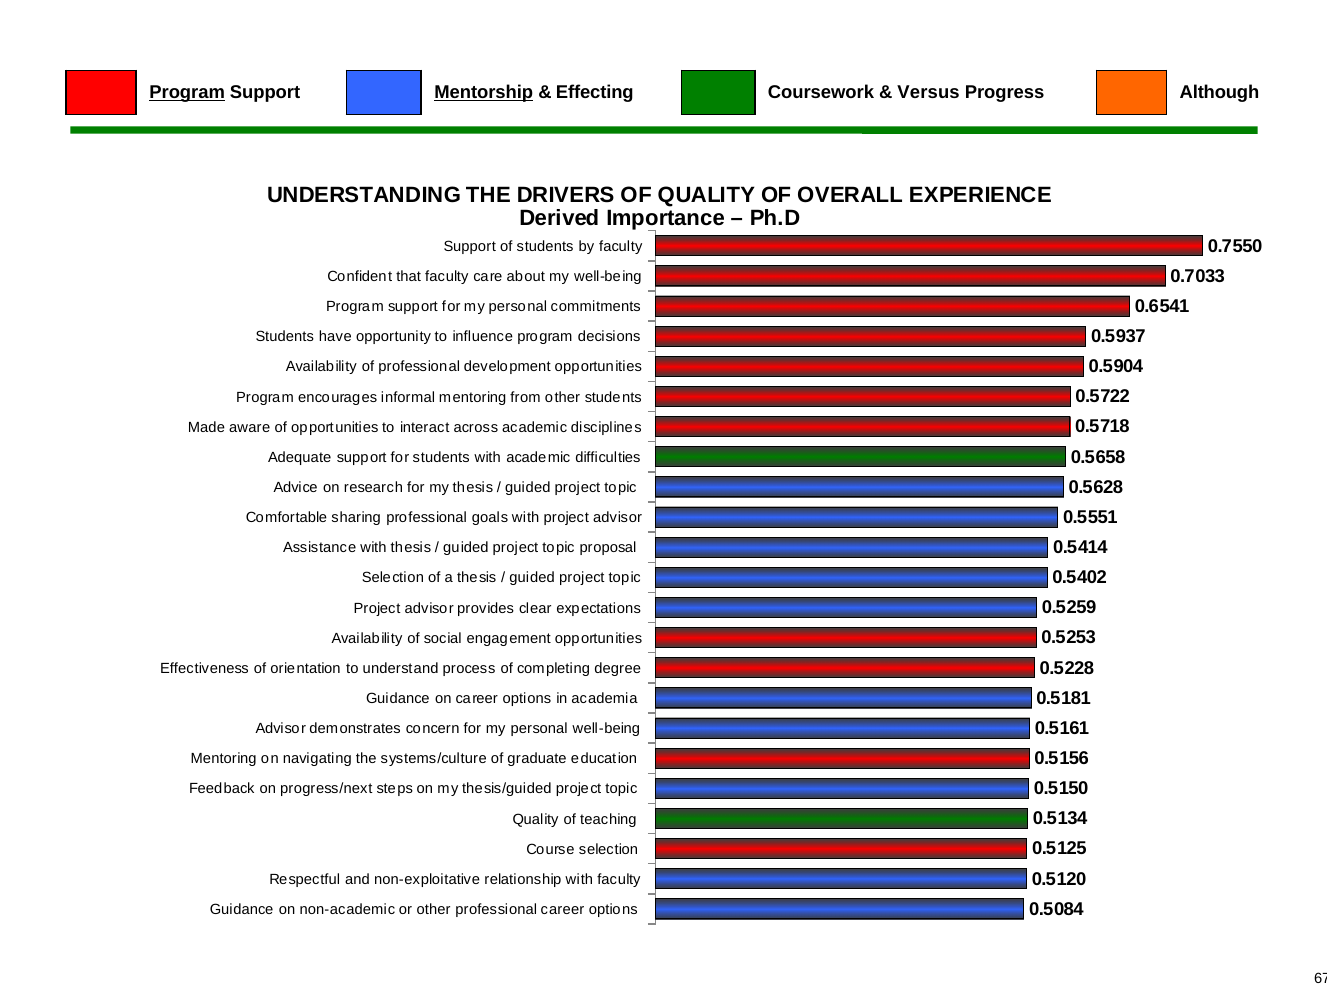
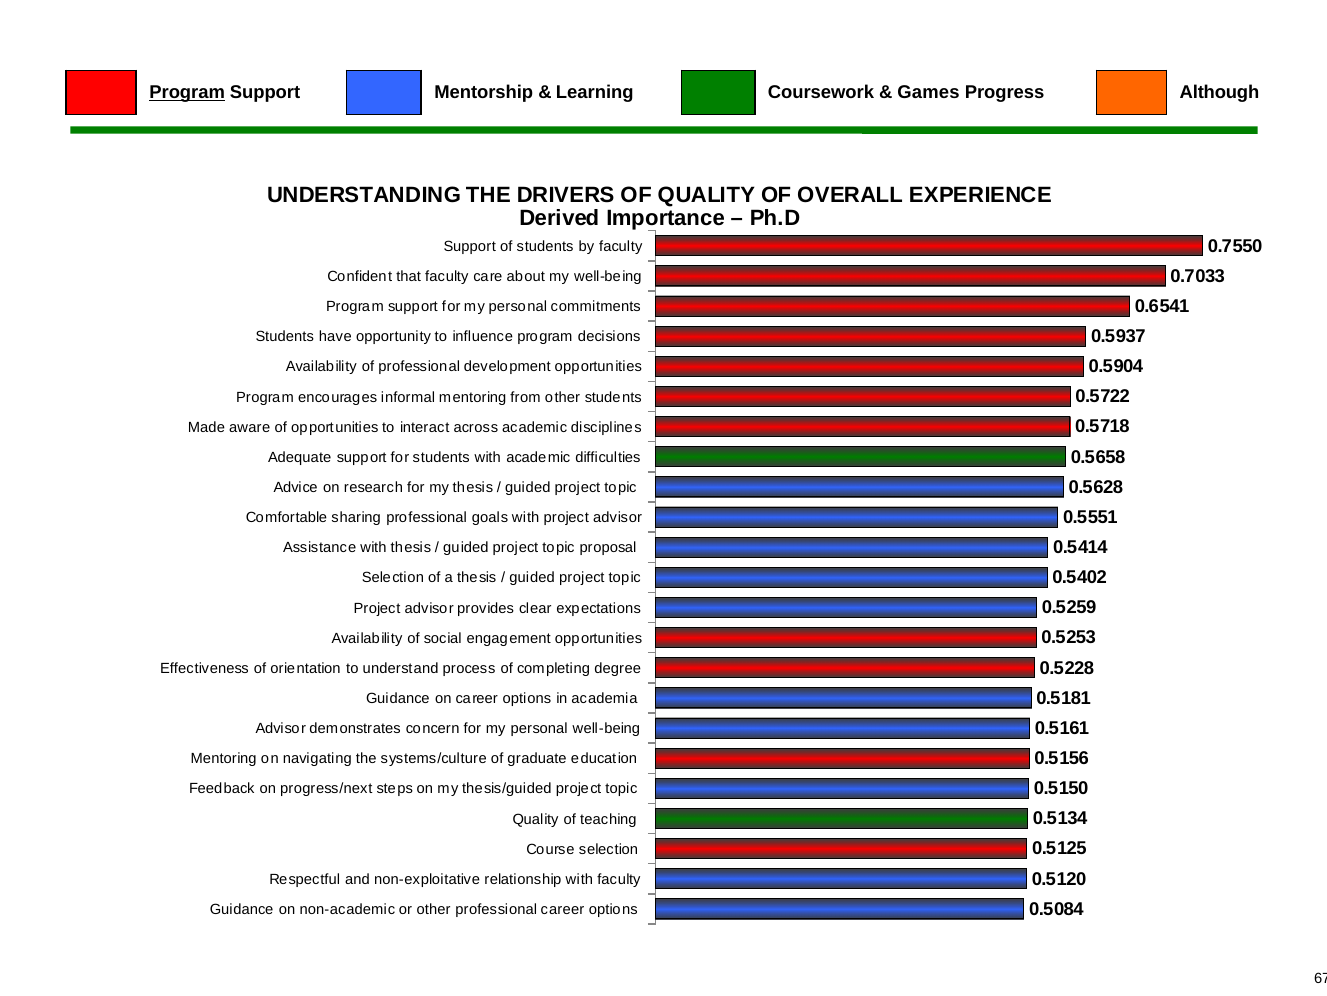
Mentorship underline: present -> none (484, 92)
Effecting: Effecting -> Learning (595, 92)
Versus: Versus -> Games (929, 92)
